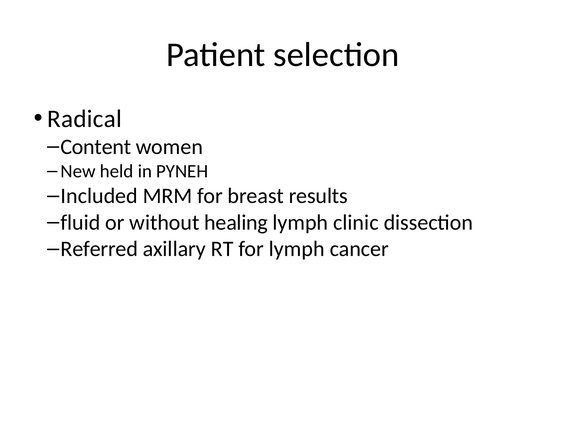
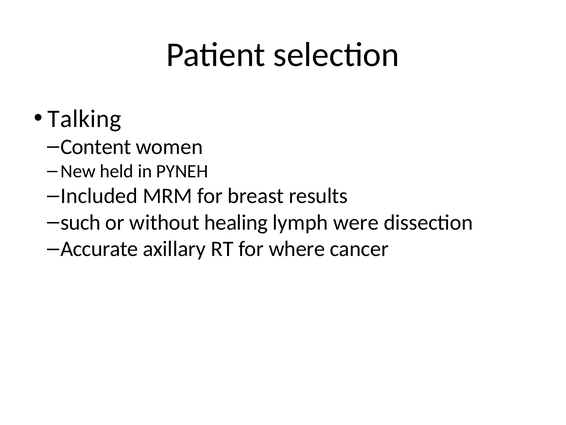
Radical: Radical -> Talking (85, 119)
fluid: fluid -> such (81, 222)
clinic: clinic -> were (356, 222)
Referred: Referred -> Accurate (99, 249)
for lymph: lymph -> where (297, 249)
